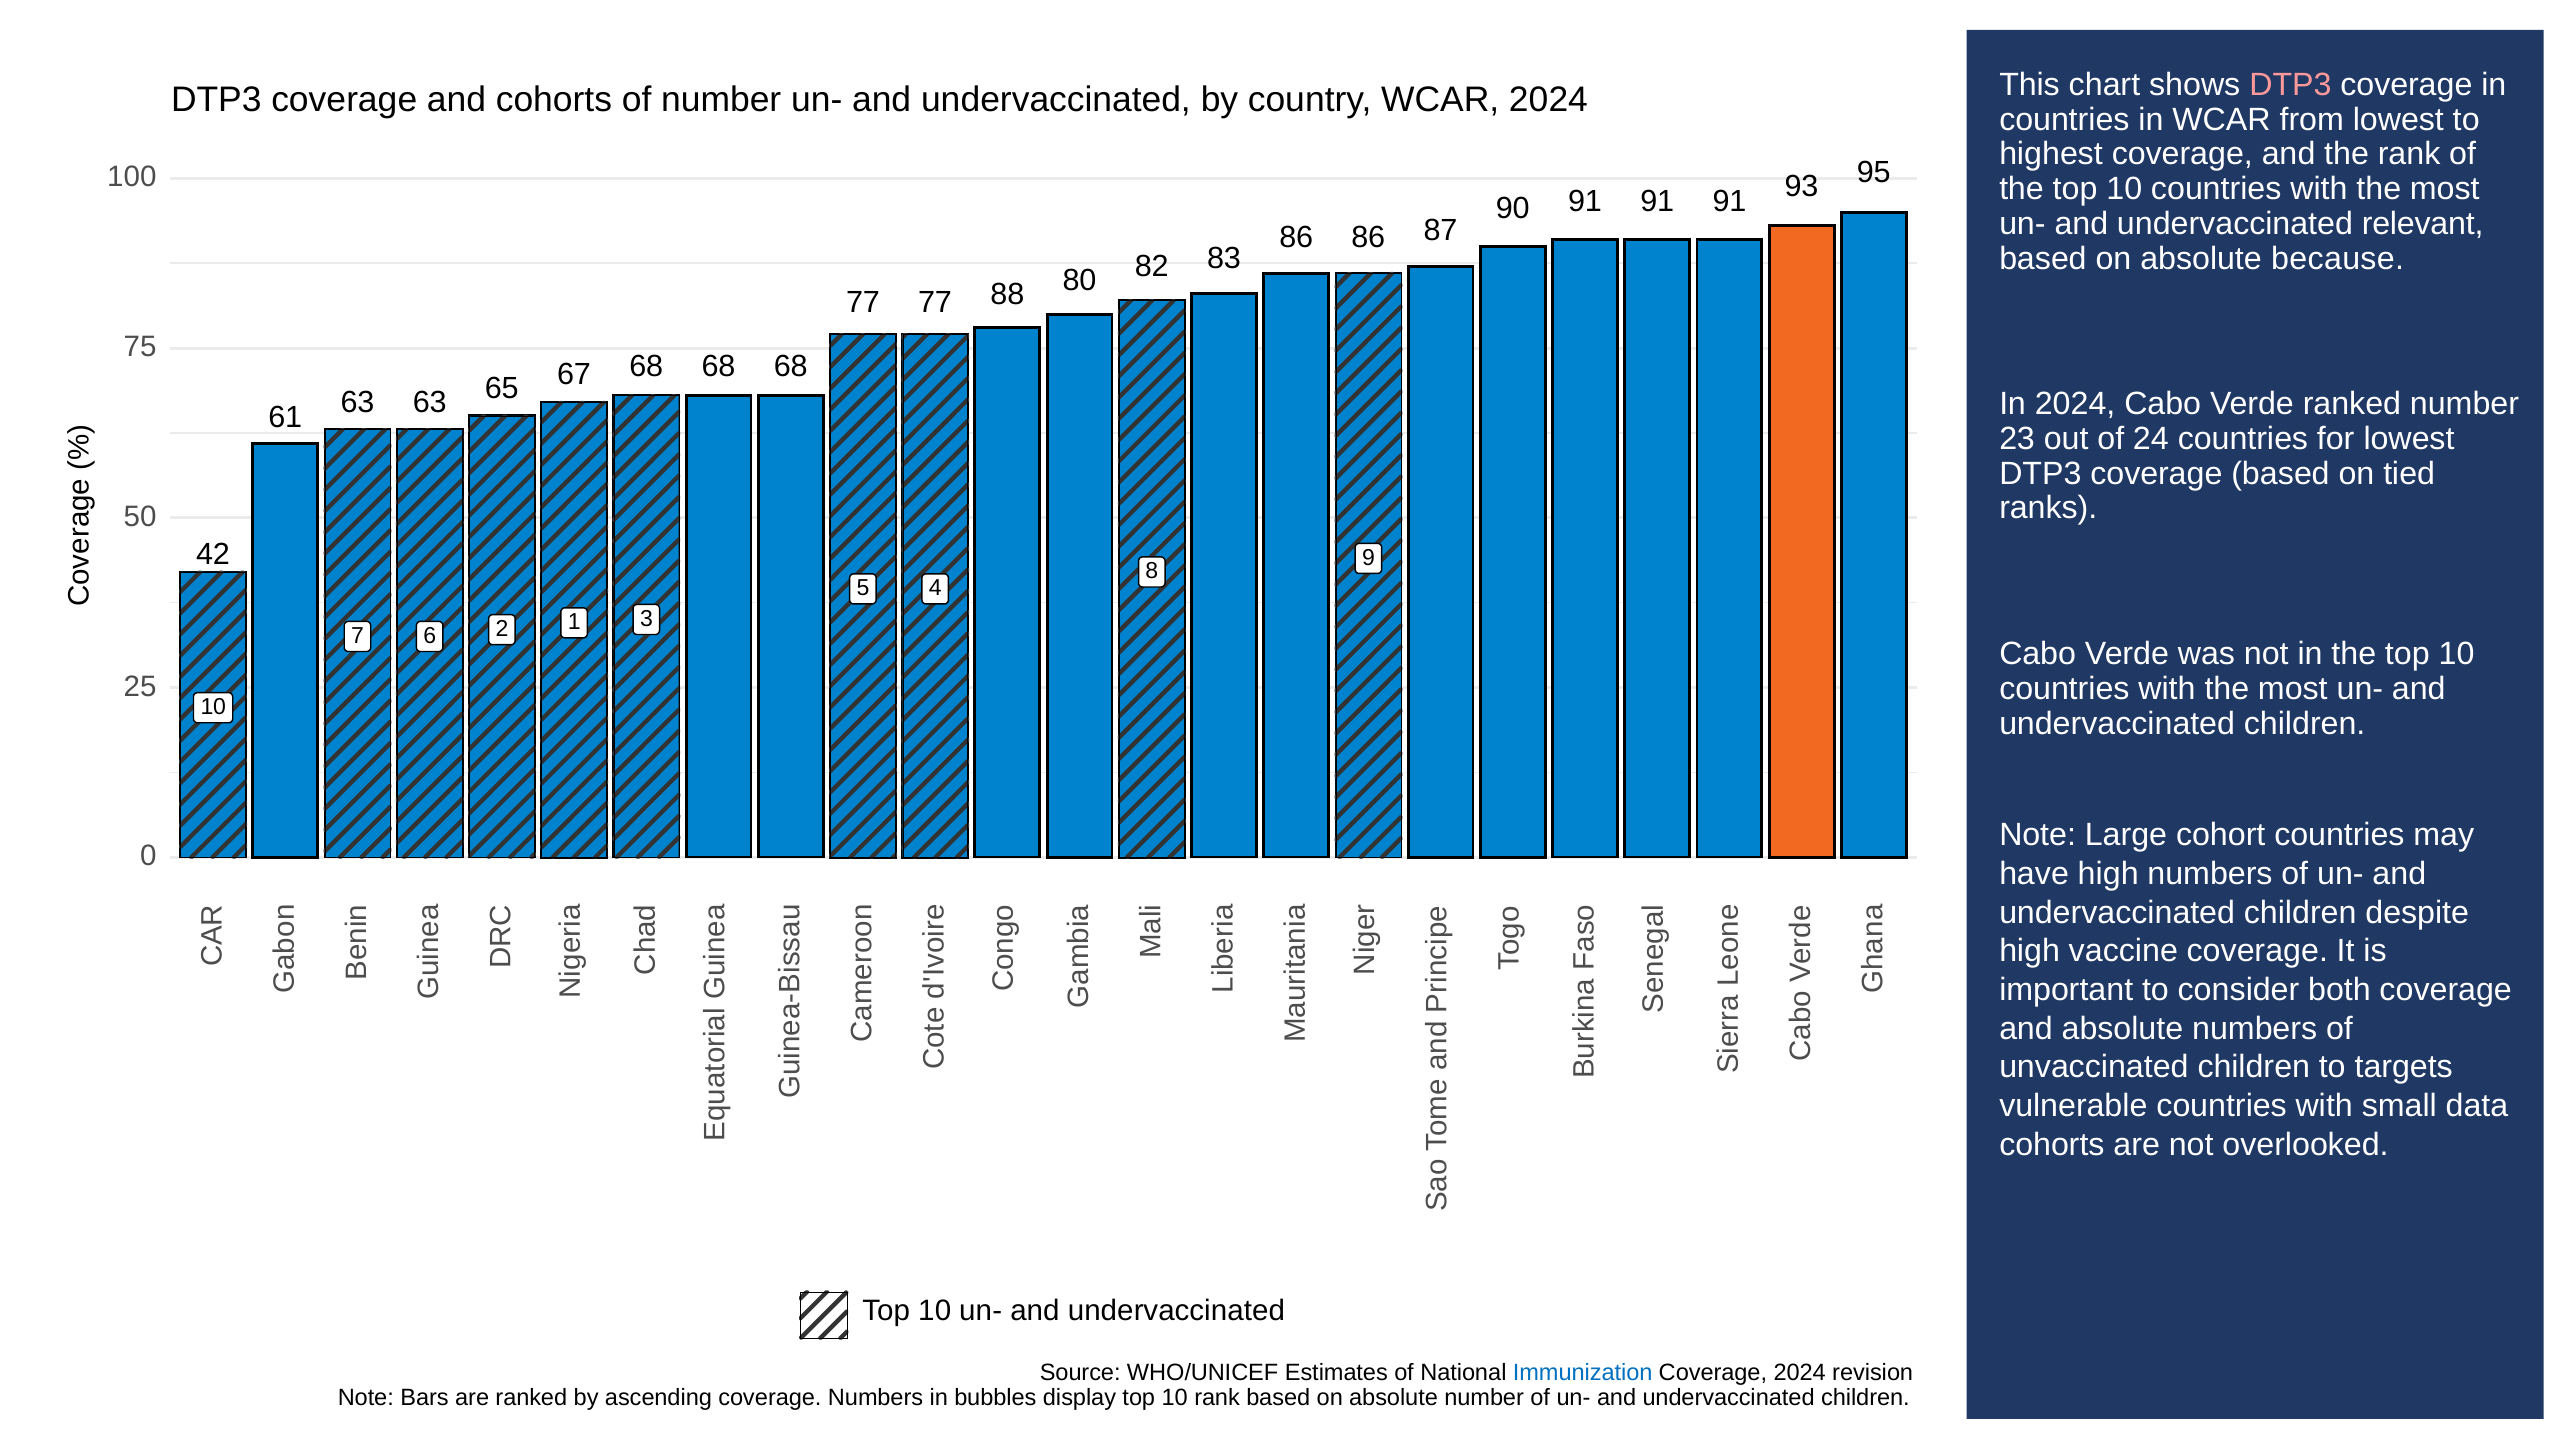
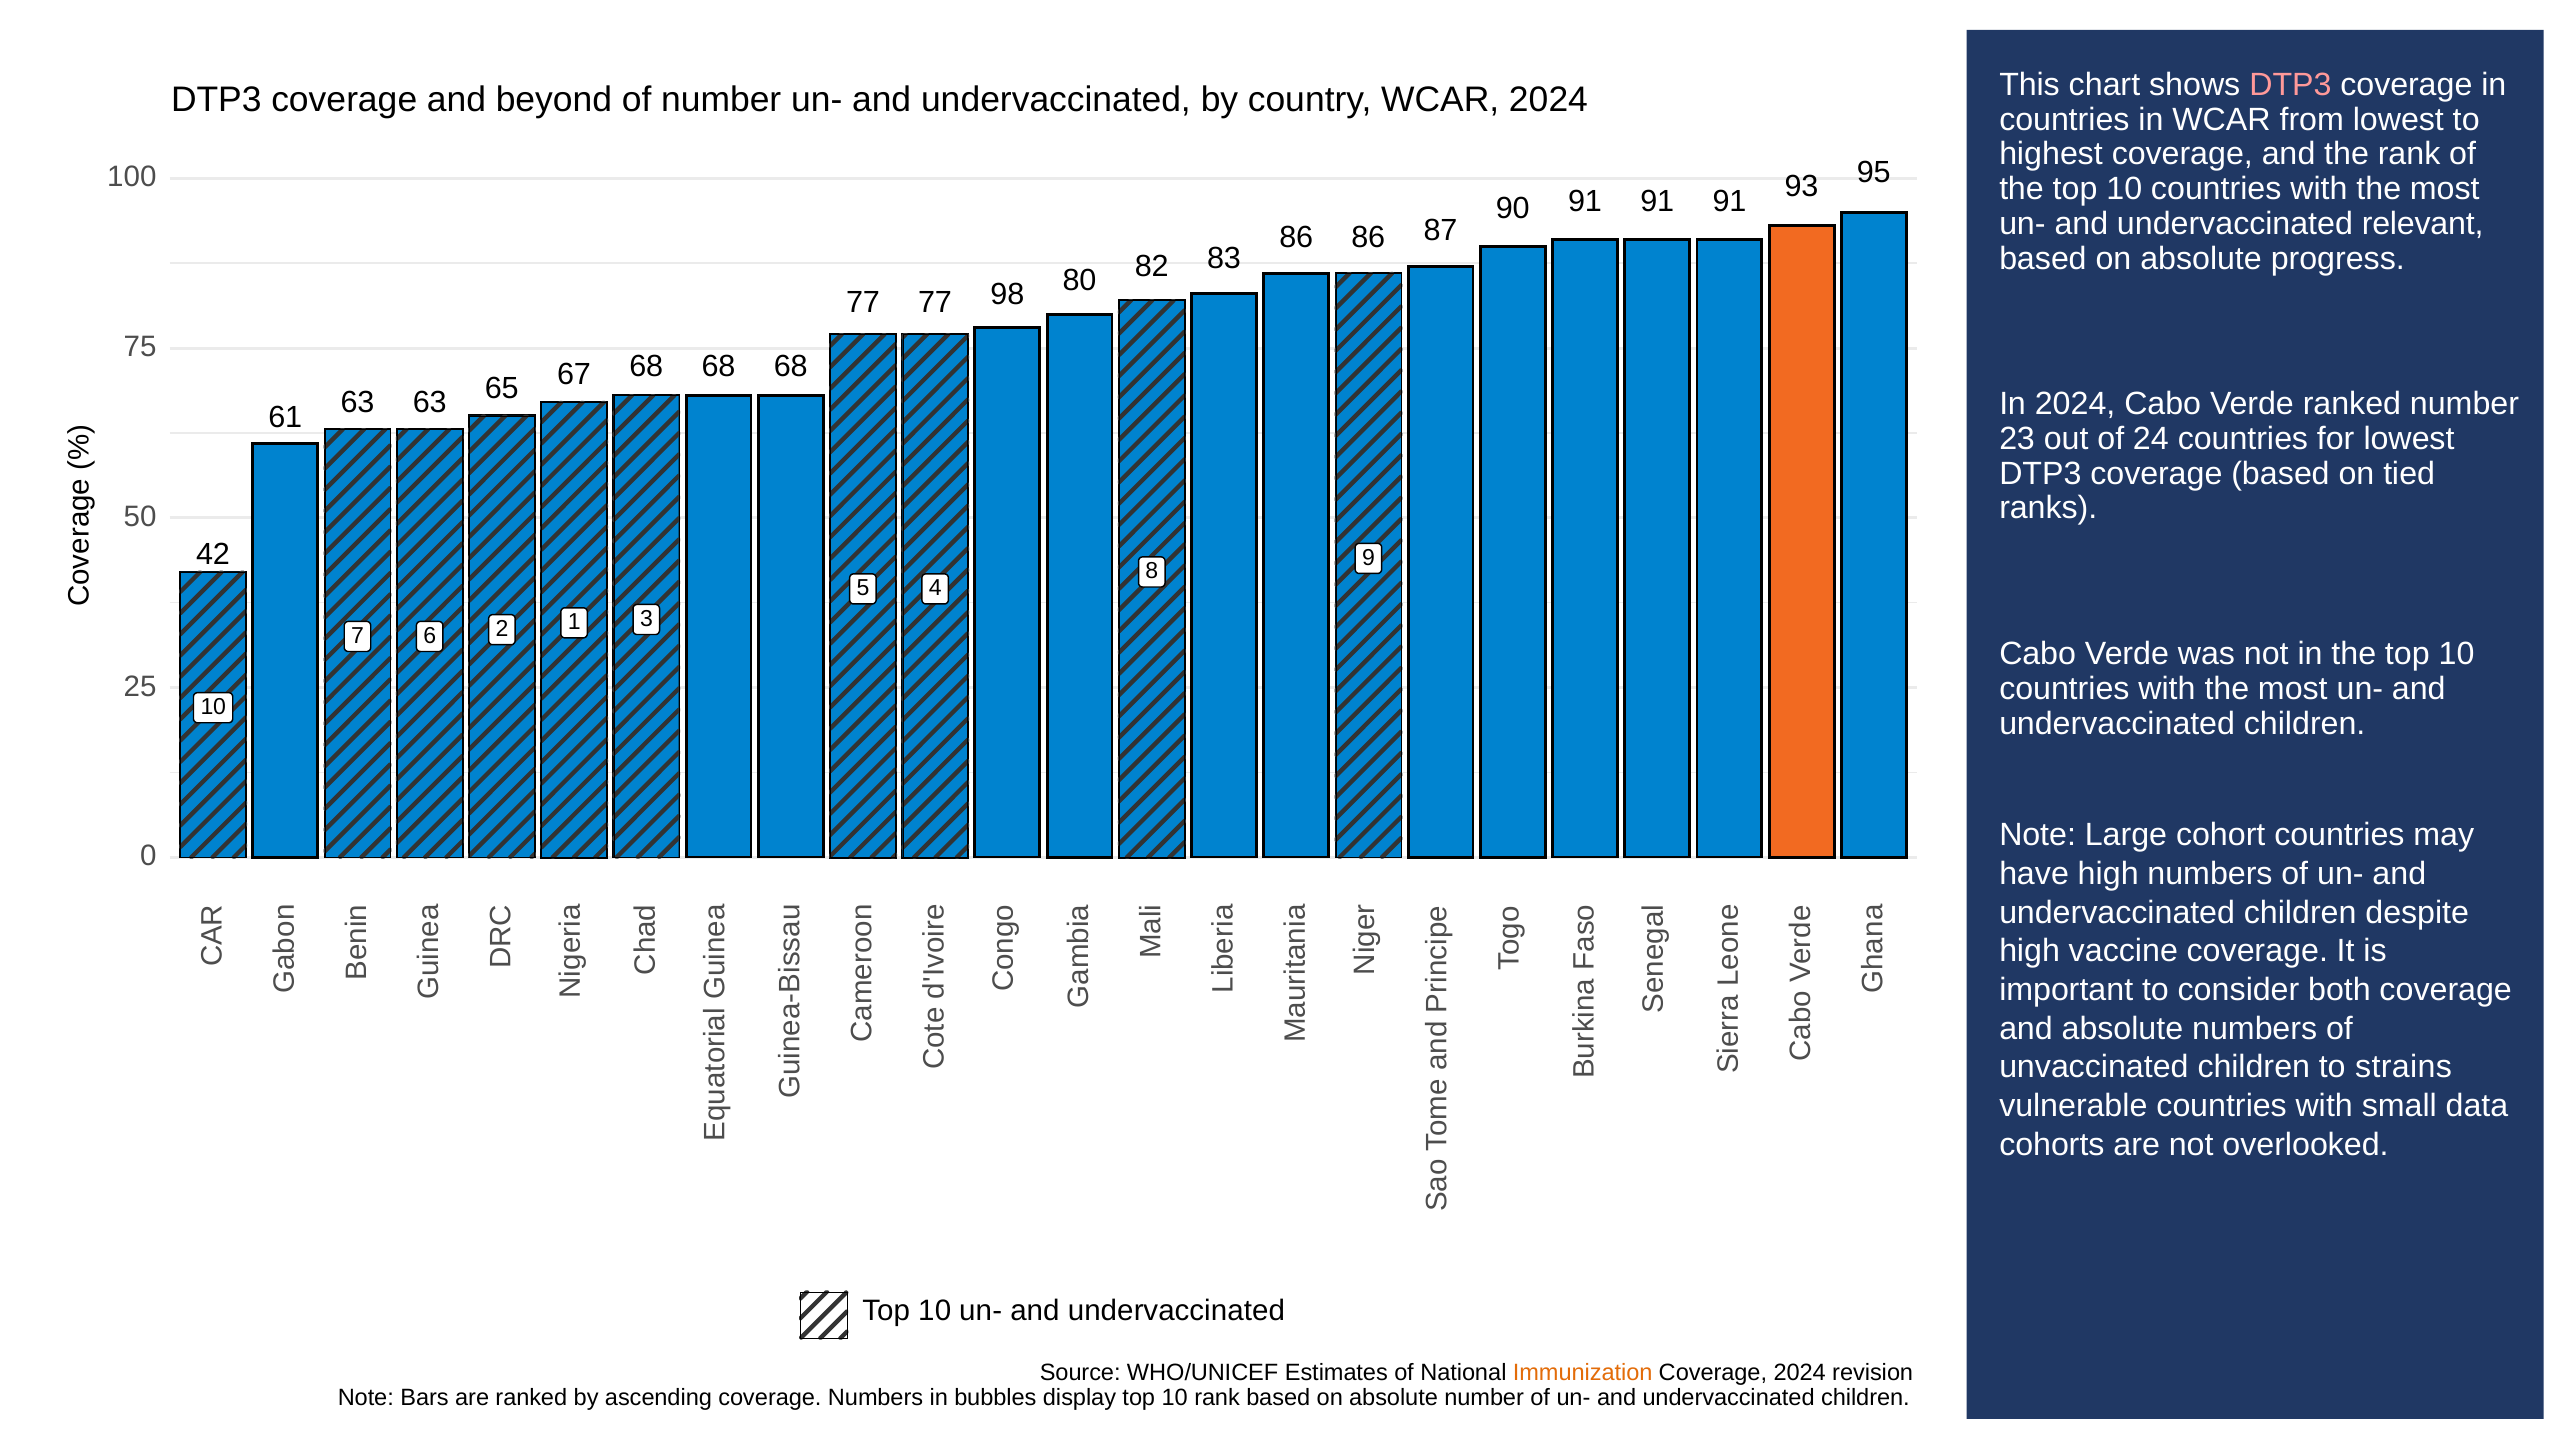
and cohorts: cohorts -> beyond (554, 100)
because: because -> progress (2338, 258)
88: 88 -> 98 (1007, 295)
targets: targets -> strains (2404, 1067)
Immunization colour: blue -> orange (1583, 1373)
